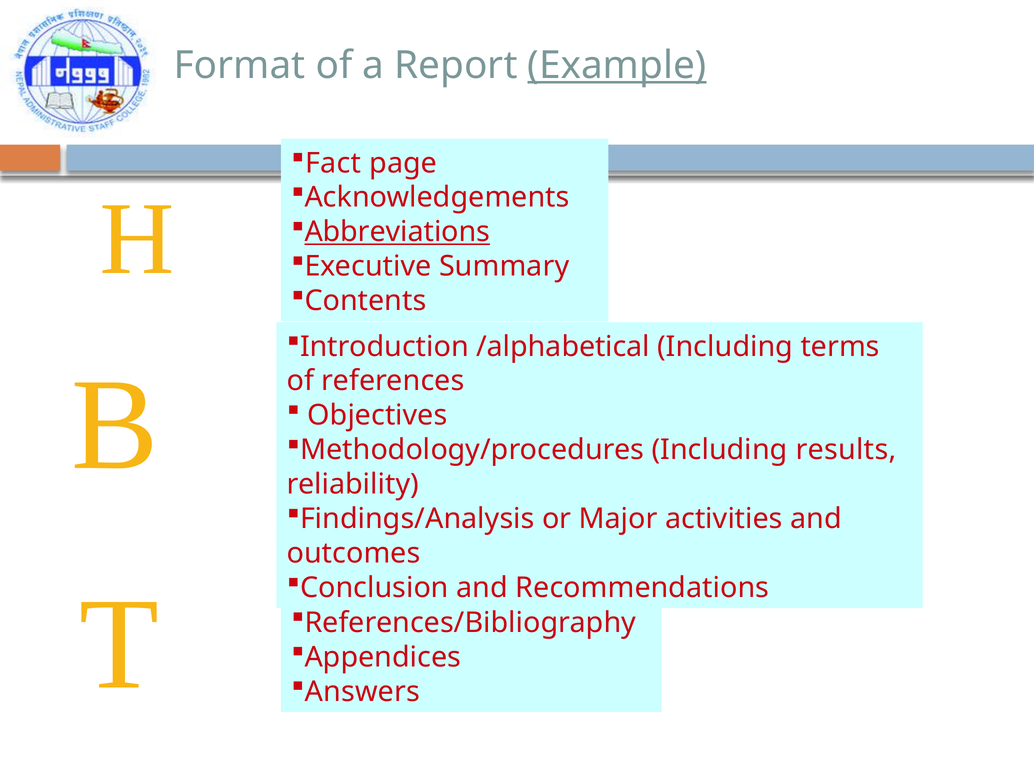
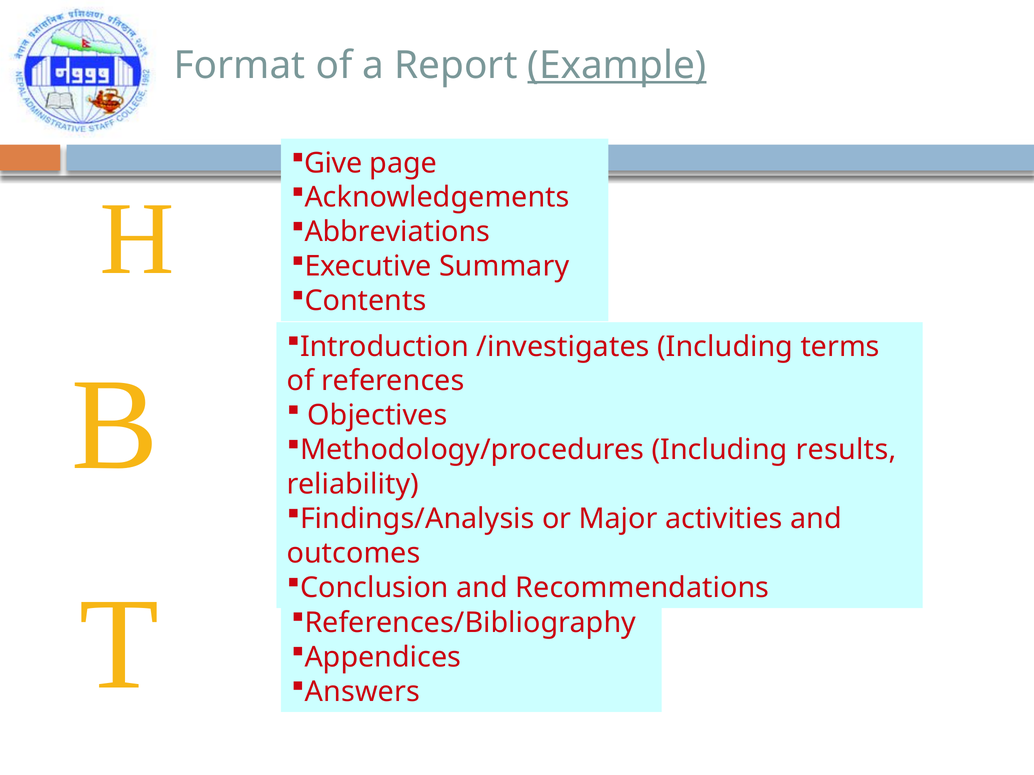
Fact: Fact -> Give (333, 163)
Abbreviations underline: present -> none (397, 232)
/alphabetical: /alphabetical -> /investigates (563, 347)
